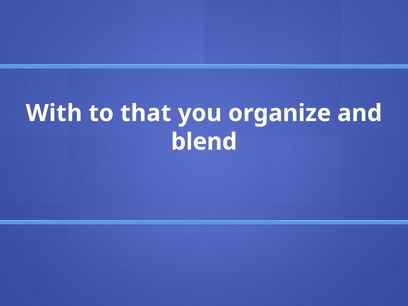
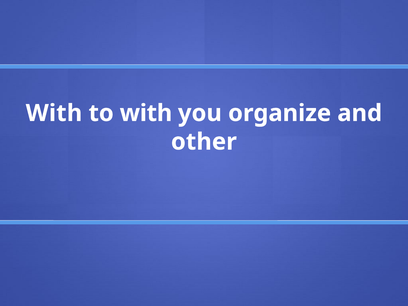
to that: that -> with (146, 113)
blend: blend -> other (204, 142)
